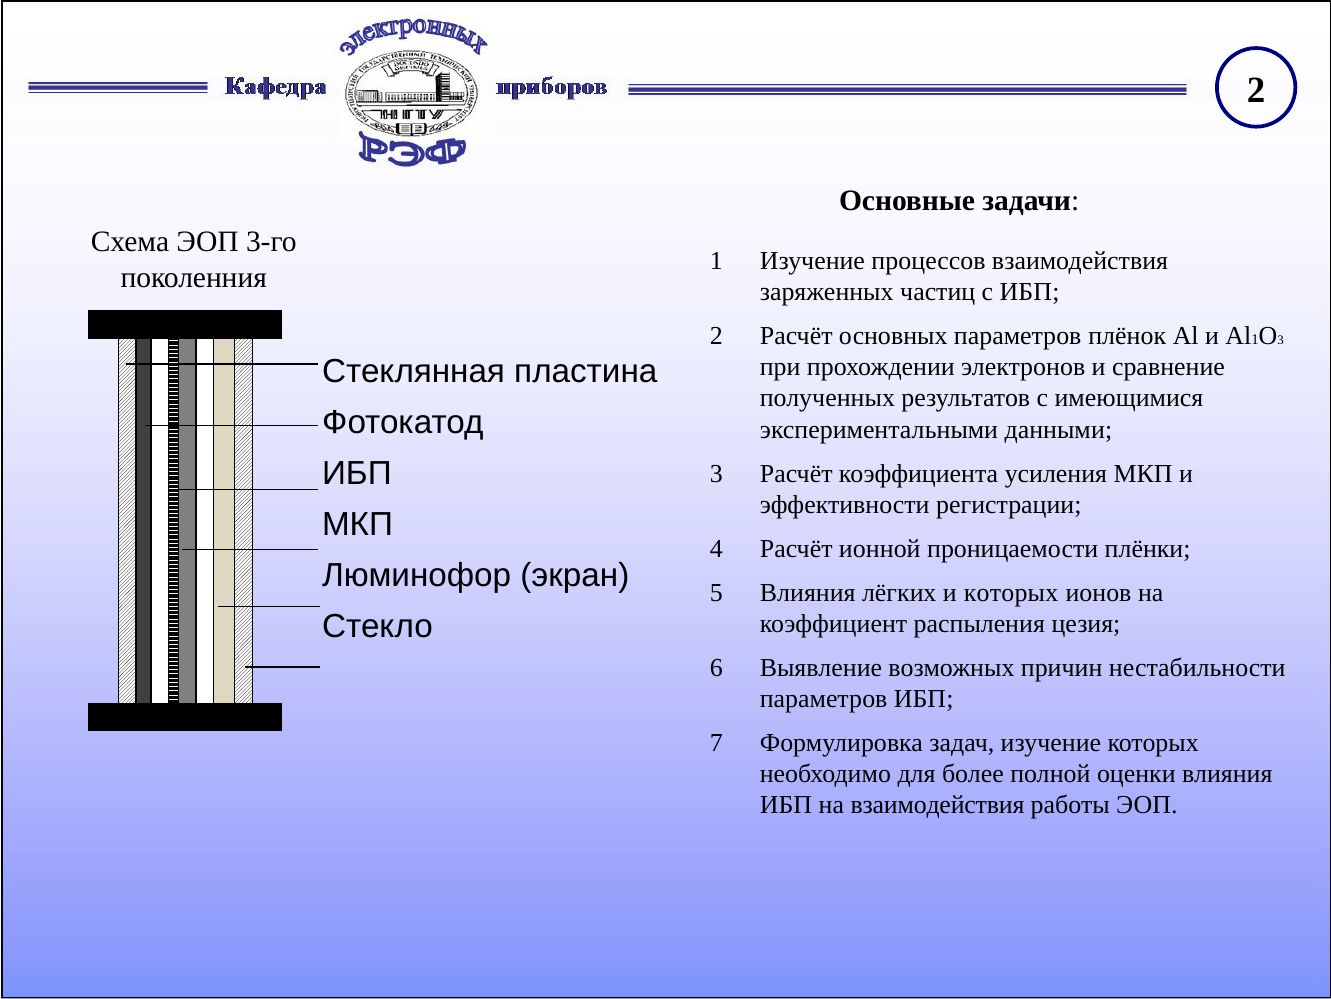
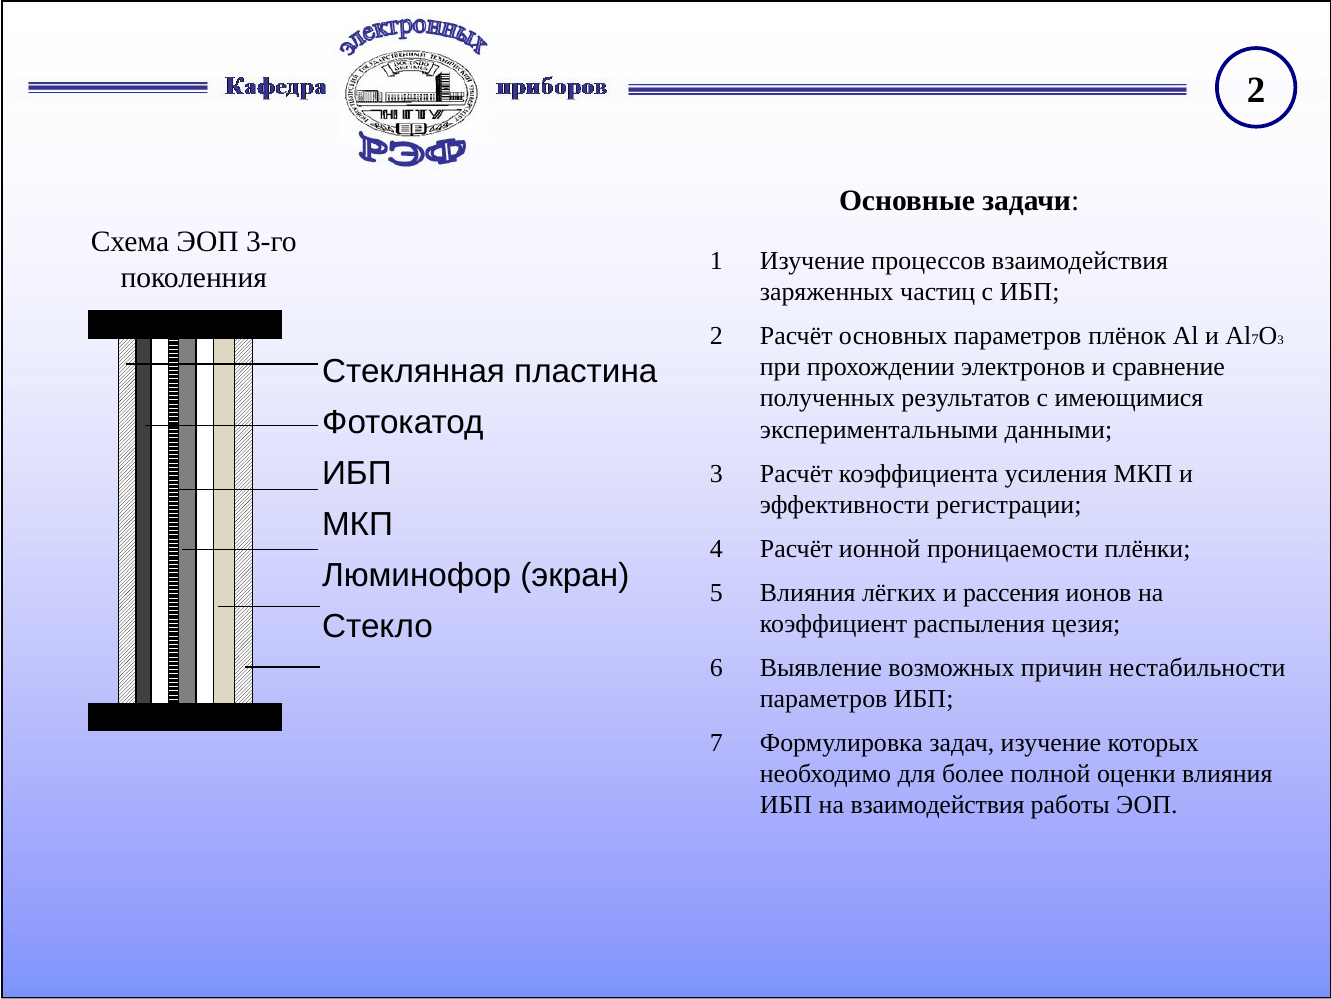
Al 1: 1 -> 7 (1255, 340)
и которых: которых -> рассения (1011, 592)
